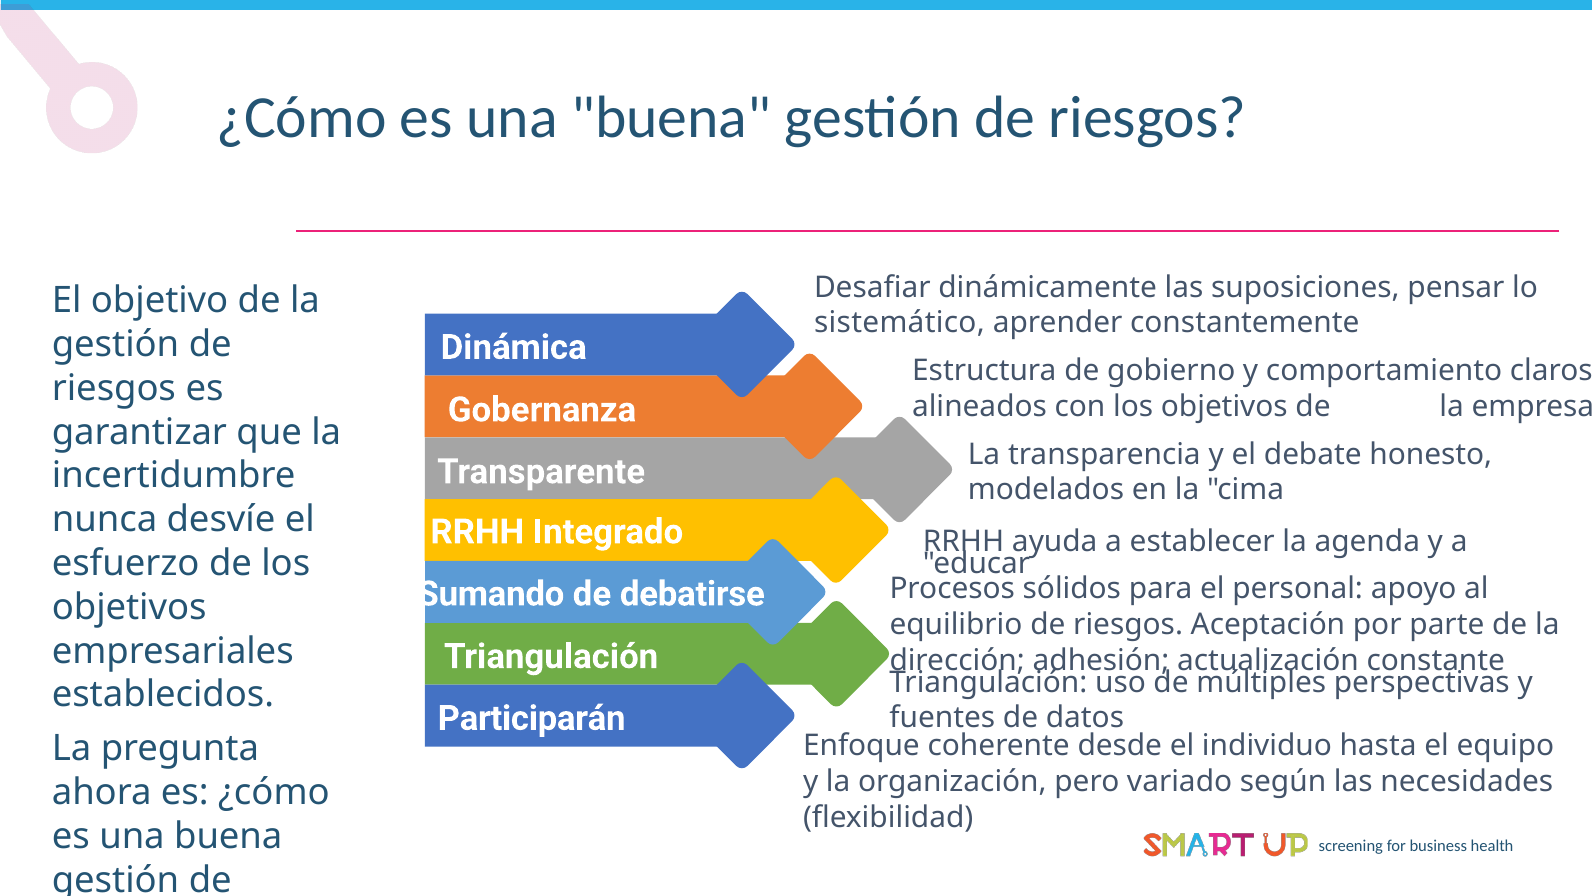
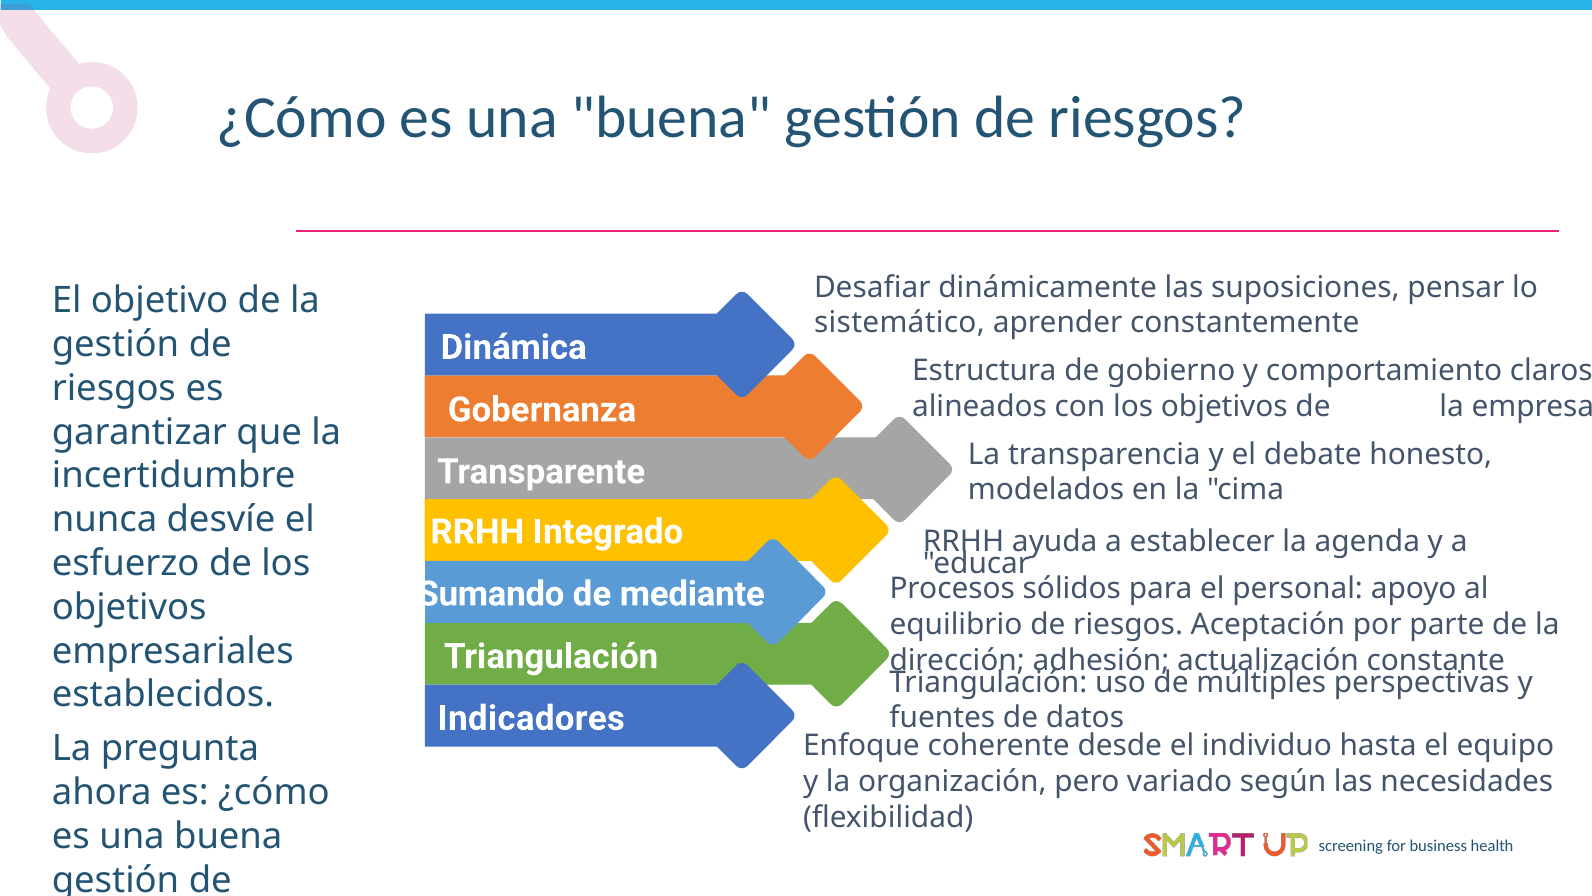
debatirse: debatirse -> mediante (692, 594)
Participarán: Participarán -> Indicadores (531, 718)
